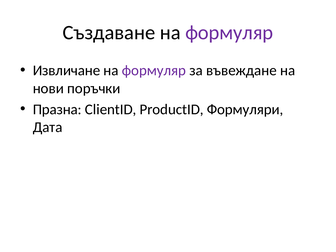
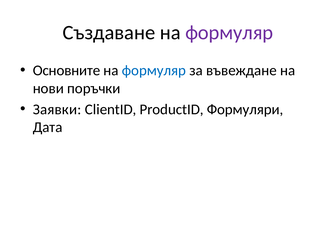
Извличане: Извличане -> Основните (66, 70)
формуляр colour: purple -> blue (154, 70)
Празна: Празна -> Заявки (57, 109)
